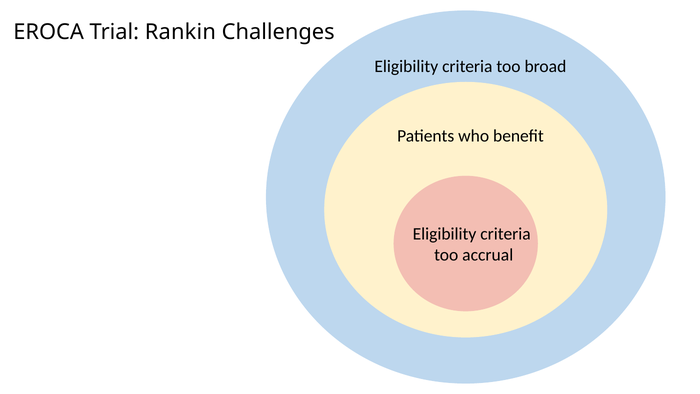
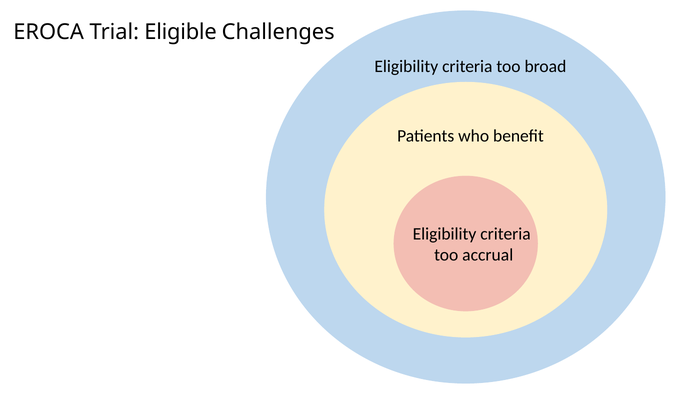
Rankin: Rankin -> Eligible (181, 32)
